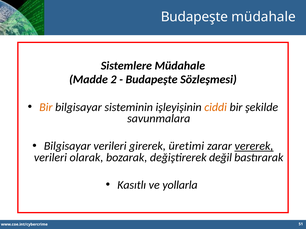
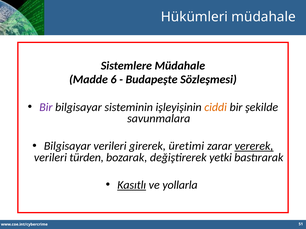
Budapeşte: Budapeşte -> Hükümleri (194, 17)
2: 2 -> 6 (114, 80)
Bir colour: orange -> purple (46, 107)
olarak: olarak -> türden (87, 158)
değil: değil -> yetki (221, 158)
Kasıtlı underline: none -> present (132, 185)
